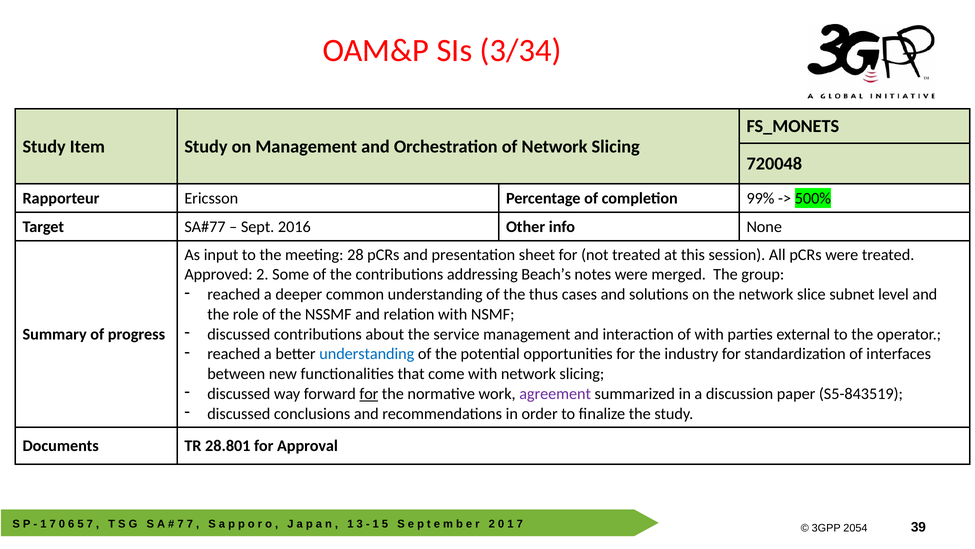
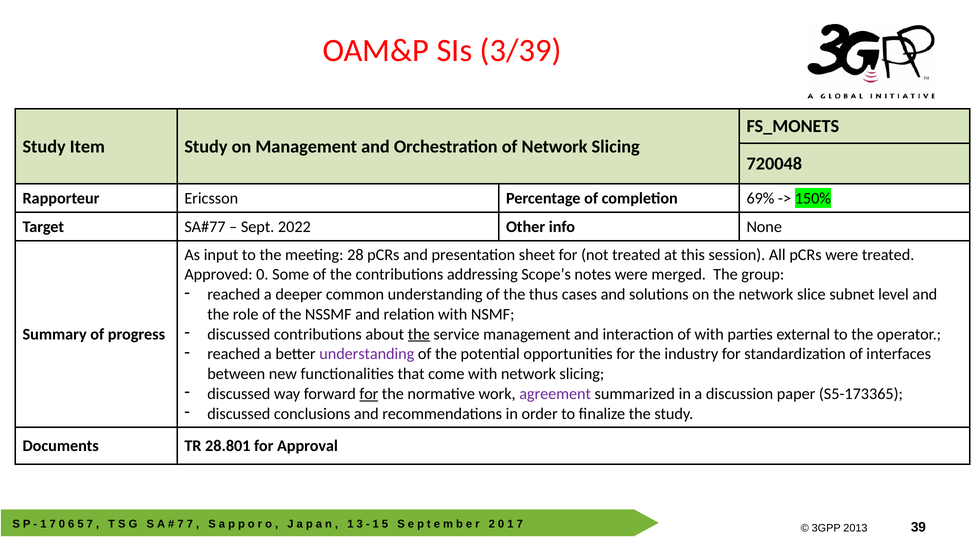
3/34: 3/34 -> 3/39 (521, 51)
99%: 99% -> 69% (760, 198)
500%: 500% -> 150% (813, 198)
2016: 2016 -> 2022 (294, 227)
Approved 2: 2 -> 0 (262, 274)
Beach’s: Beach’s -> Scope’s (546, 274)
the underline: none -> present (419, 334)
understanding colour: blue -> purple (367, 354)
S5-843519: S5-843519 -> S5-173365 (861, 393)
2054: 2054 -> 2013 (855, 528)
